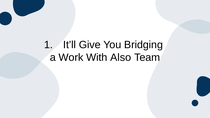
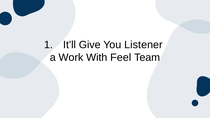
Bridging: Bridging -> Listener (143, 45)
Also: Also -> Feel (121, 58)
